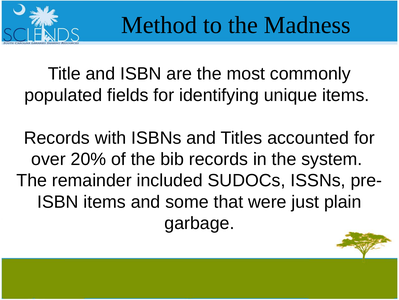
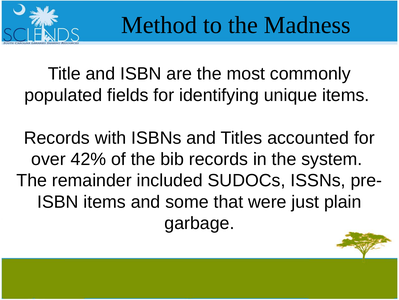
20%: 20% -> 42% (88, 159)
